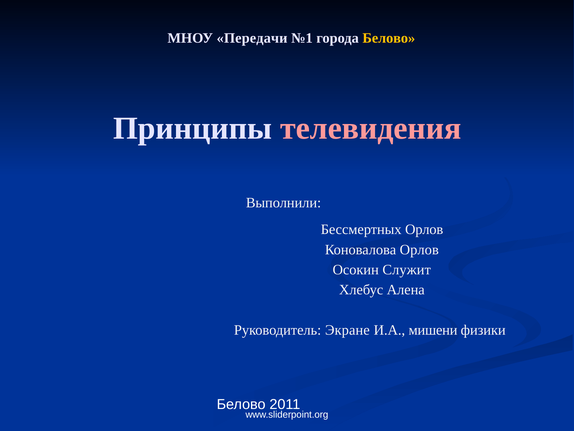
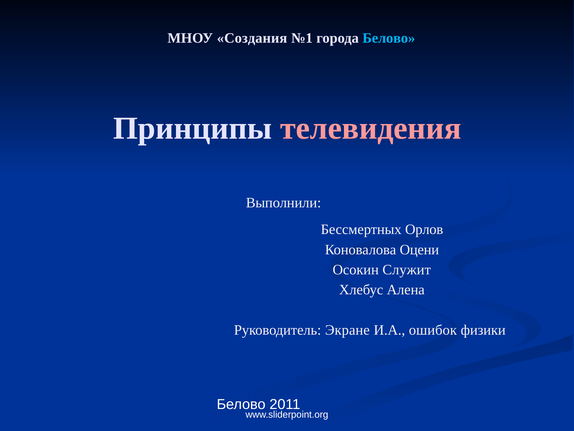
Передачи: Передачи -> Создания (252, 38)
Белово colour: yellow -> light blue (389, 38)
Коновалова Орлов: Орлов -> Оцени (419, 249)
мишени: мишени -> ошибок (433, 330)
